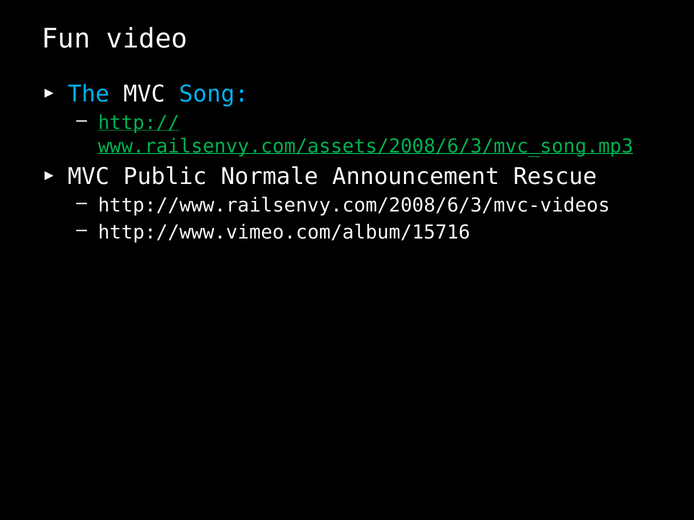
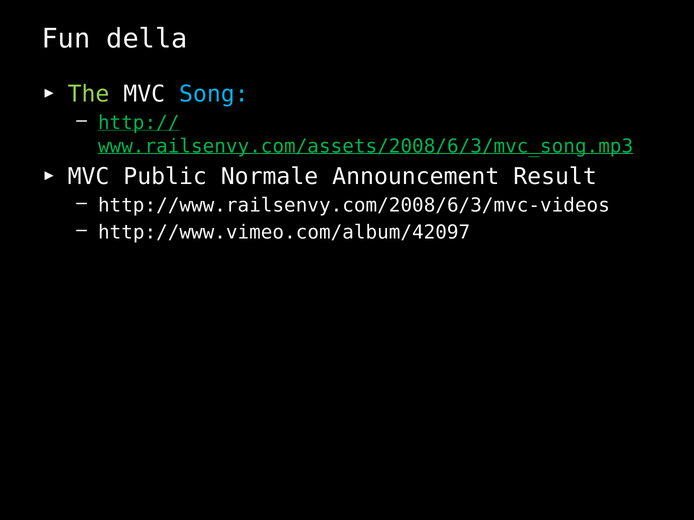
video: video -> della (147, 39)
The colour: light blue -> light green (89, 94)
Rescue: Rescue -> Result (555, 177)
http://www.vimeo.com/album/15716: http://www.vimeo.com/album/15716 -> http://www.vimeo.com/album/42097 (284, 233)
